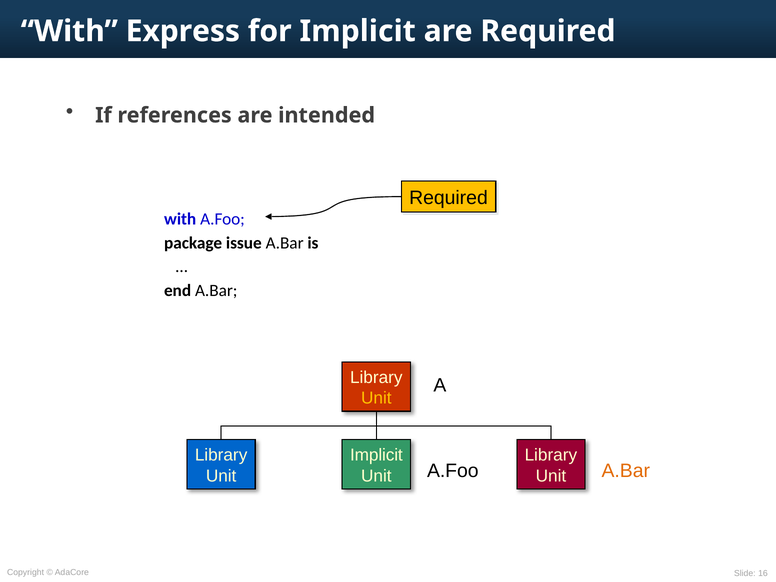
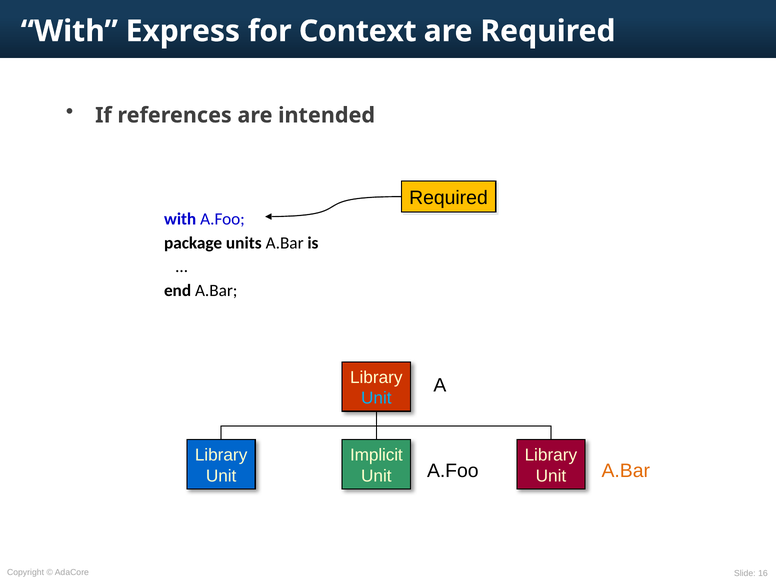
for Implicit: Implicit -> Context (358, 31)
issue: issue -> units (244, 243)
Unit colour: yellow -> light blue (376, 398)
